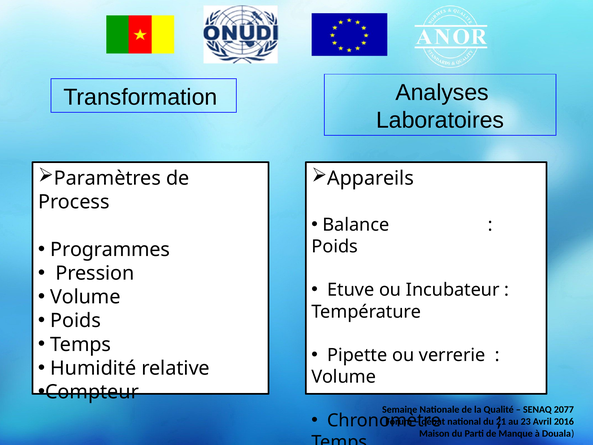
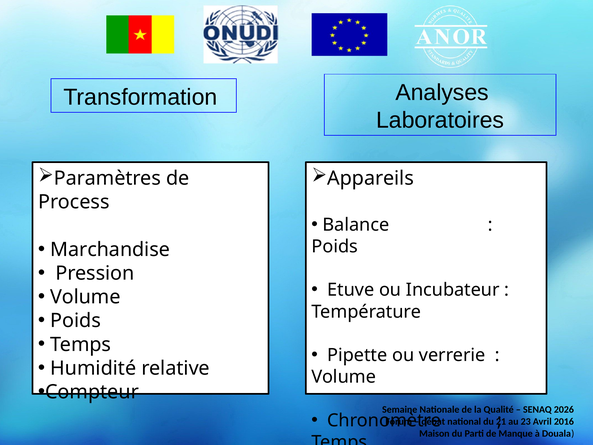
Programmes: Programmes -> Marchandise (110, 249)
2077: 2077 -> 2026 (564, 409)
